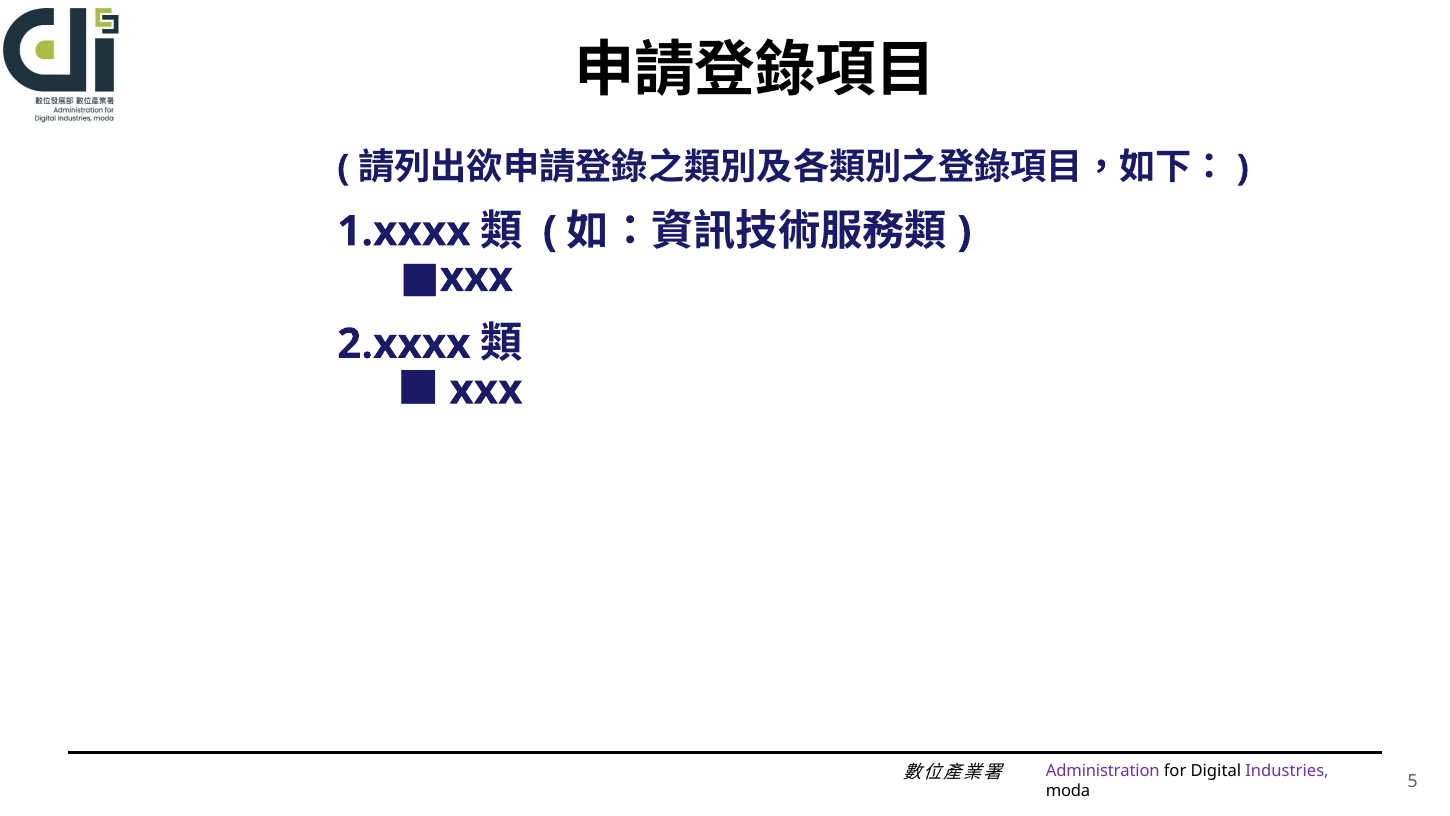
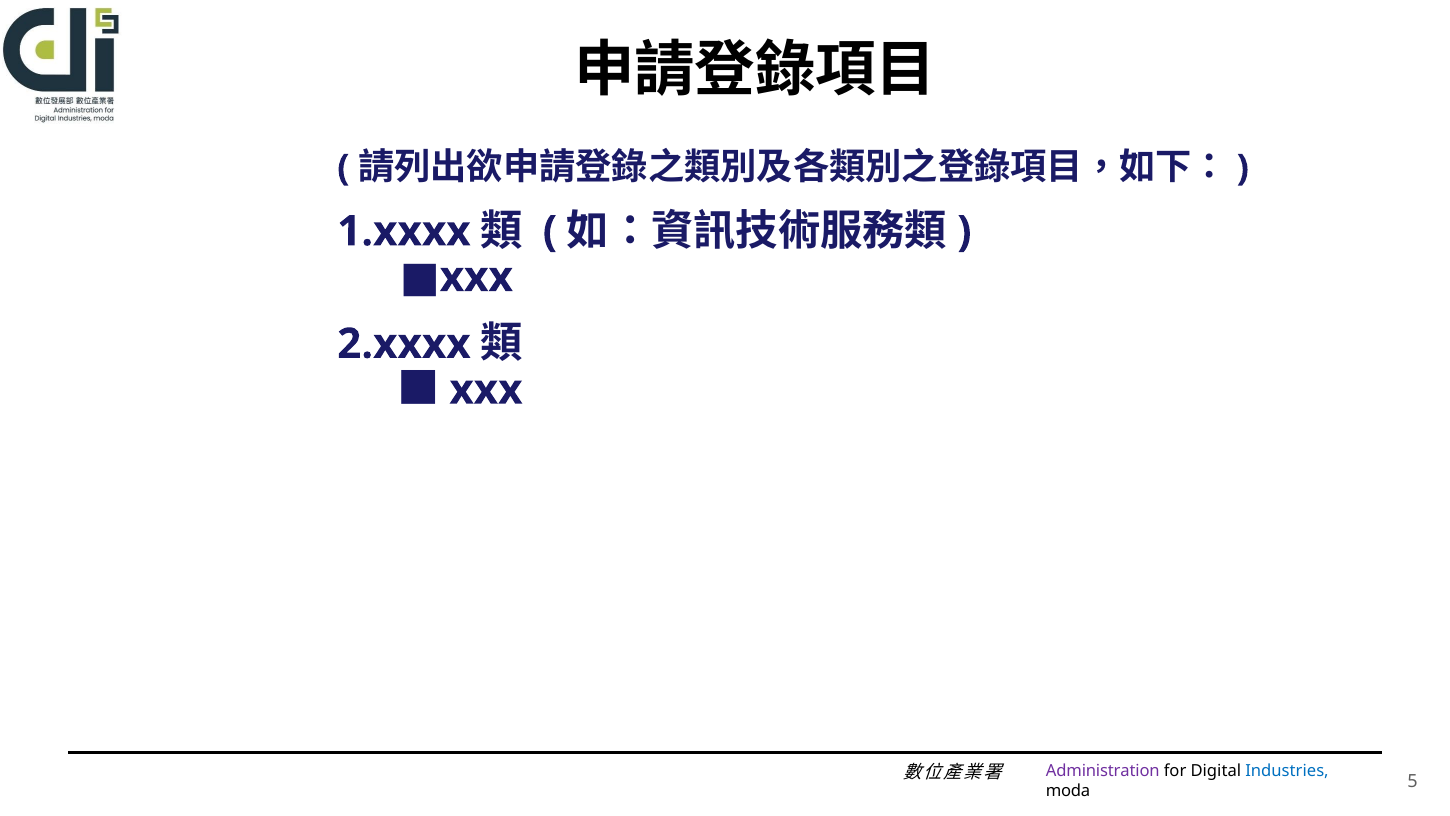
Industries colour: purple -> blue (1287, 771)
